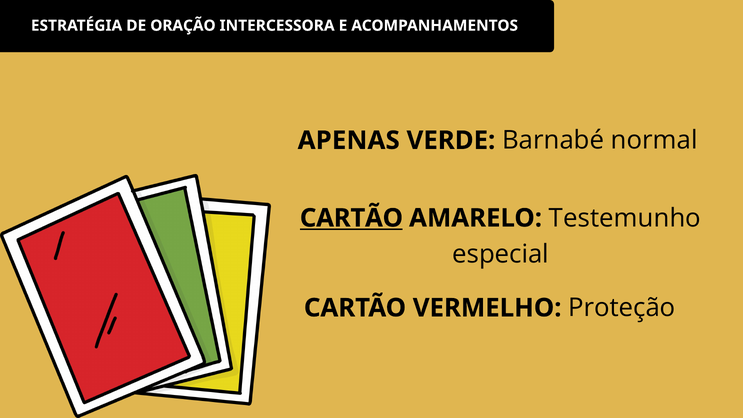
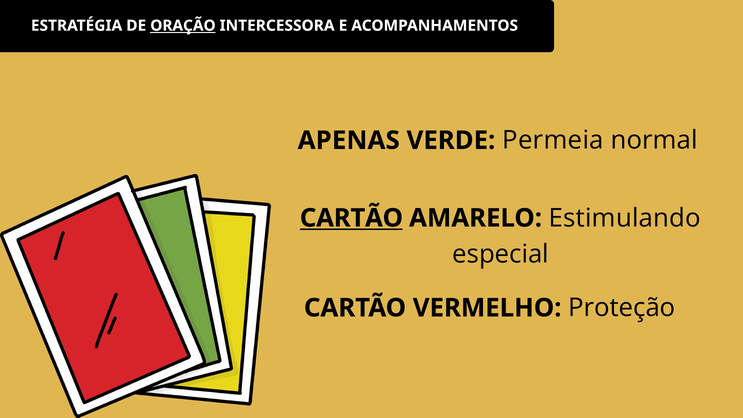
ORAÇÃO underline: none -> present (183, 26)
Barnabé: Barnabé -> Permeia (553, 140)
Testemunho: Testemunho -> Estimulando (625, 218)
